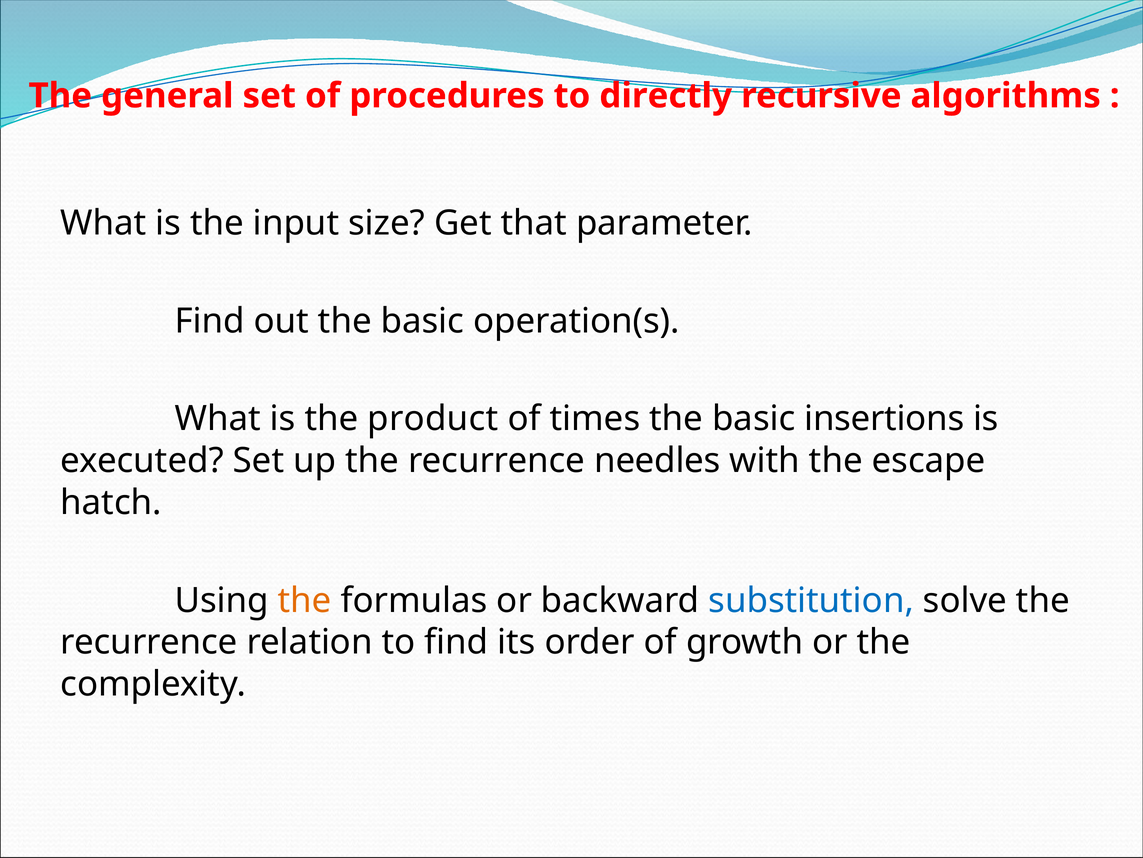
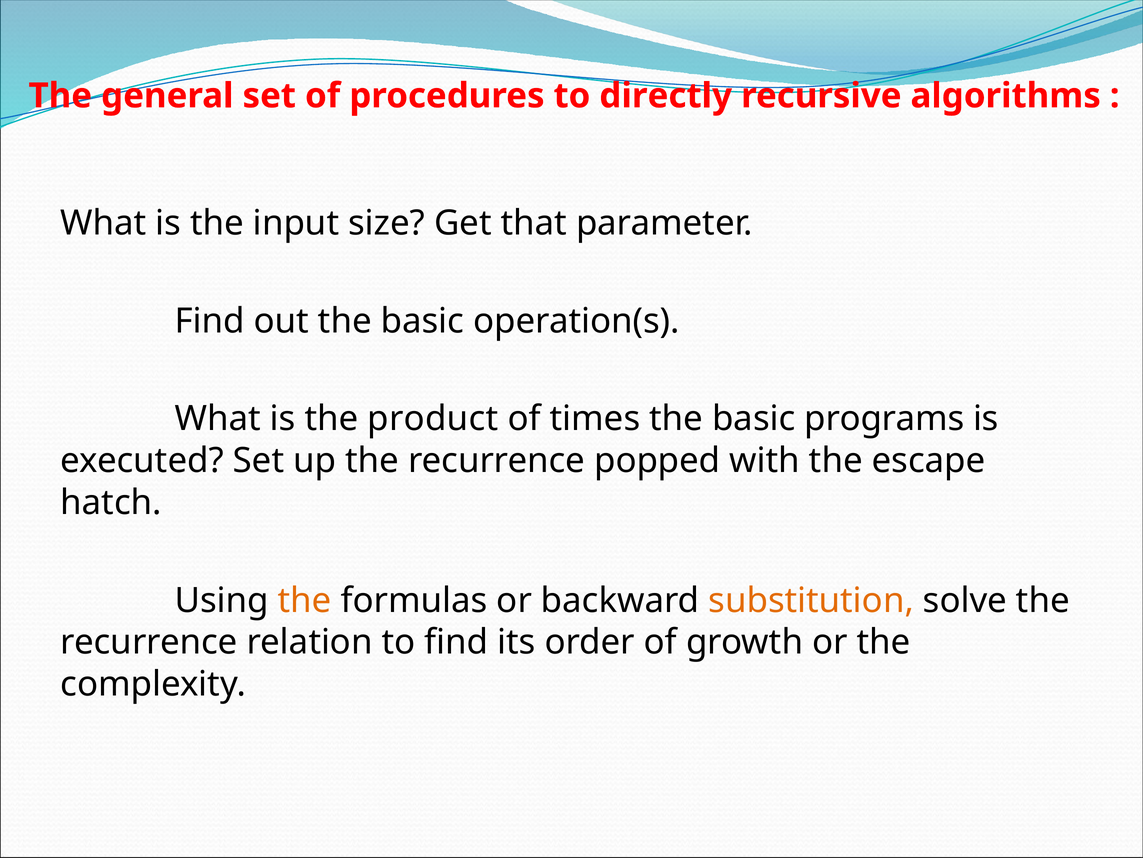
insertions: insertions -> programs (884, 418)
needles: needles -> popped (657, 460)
substitution colour: blue -> orange (811, 600)
